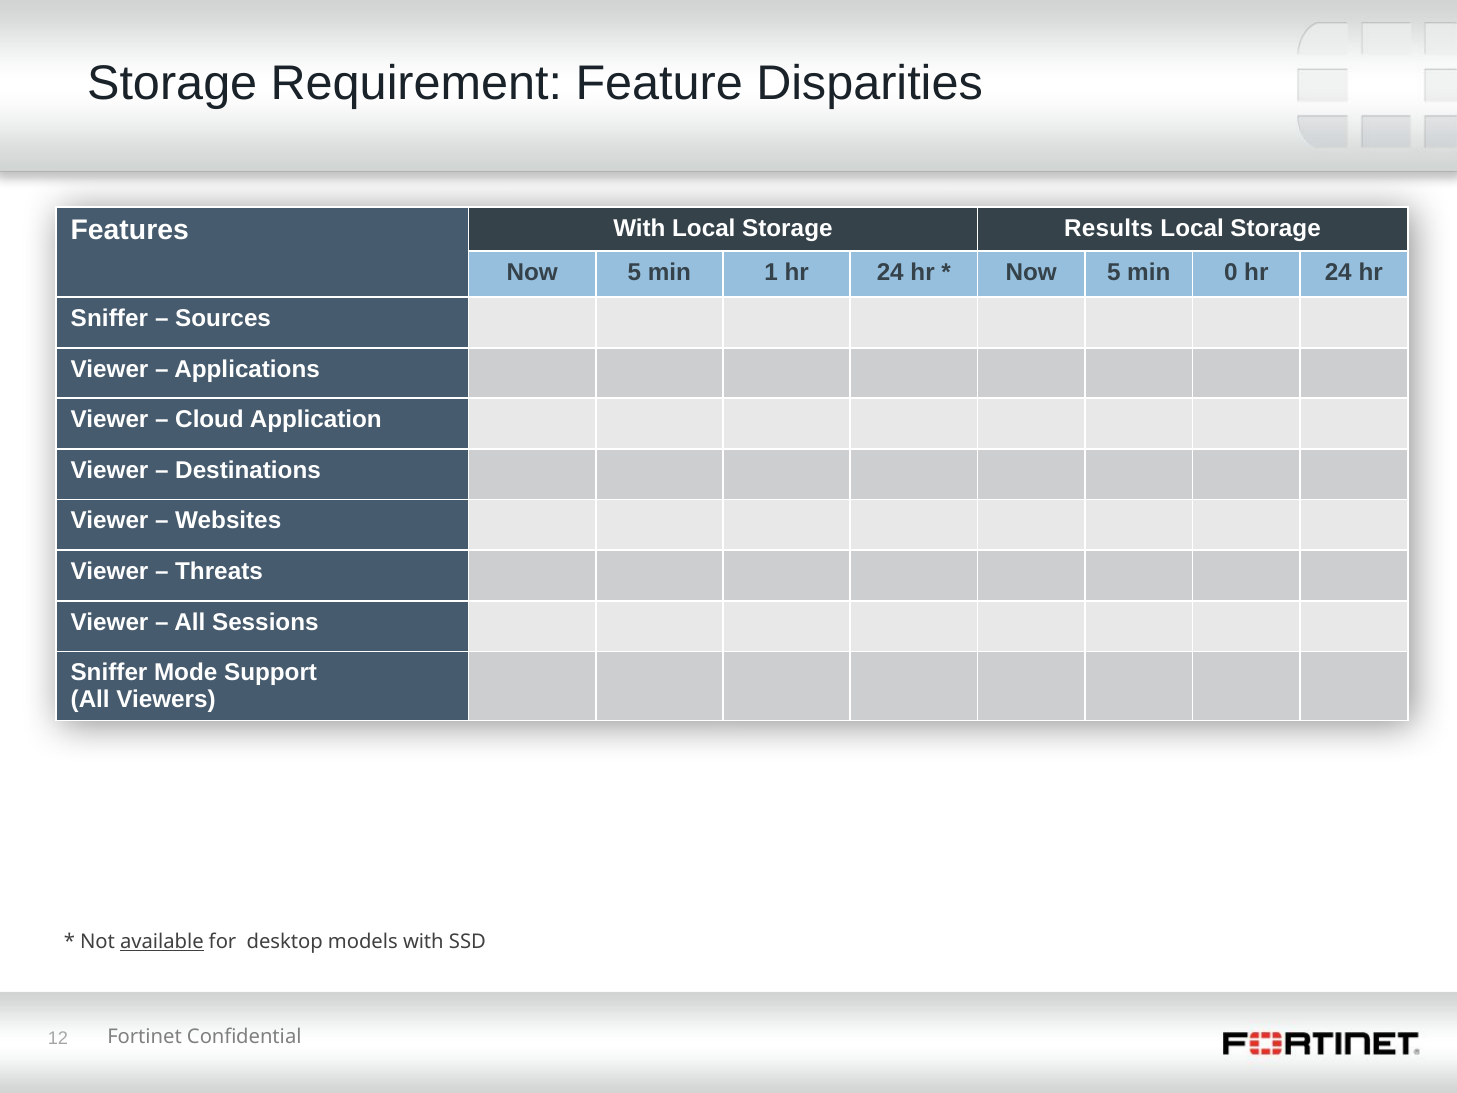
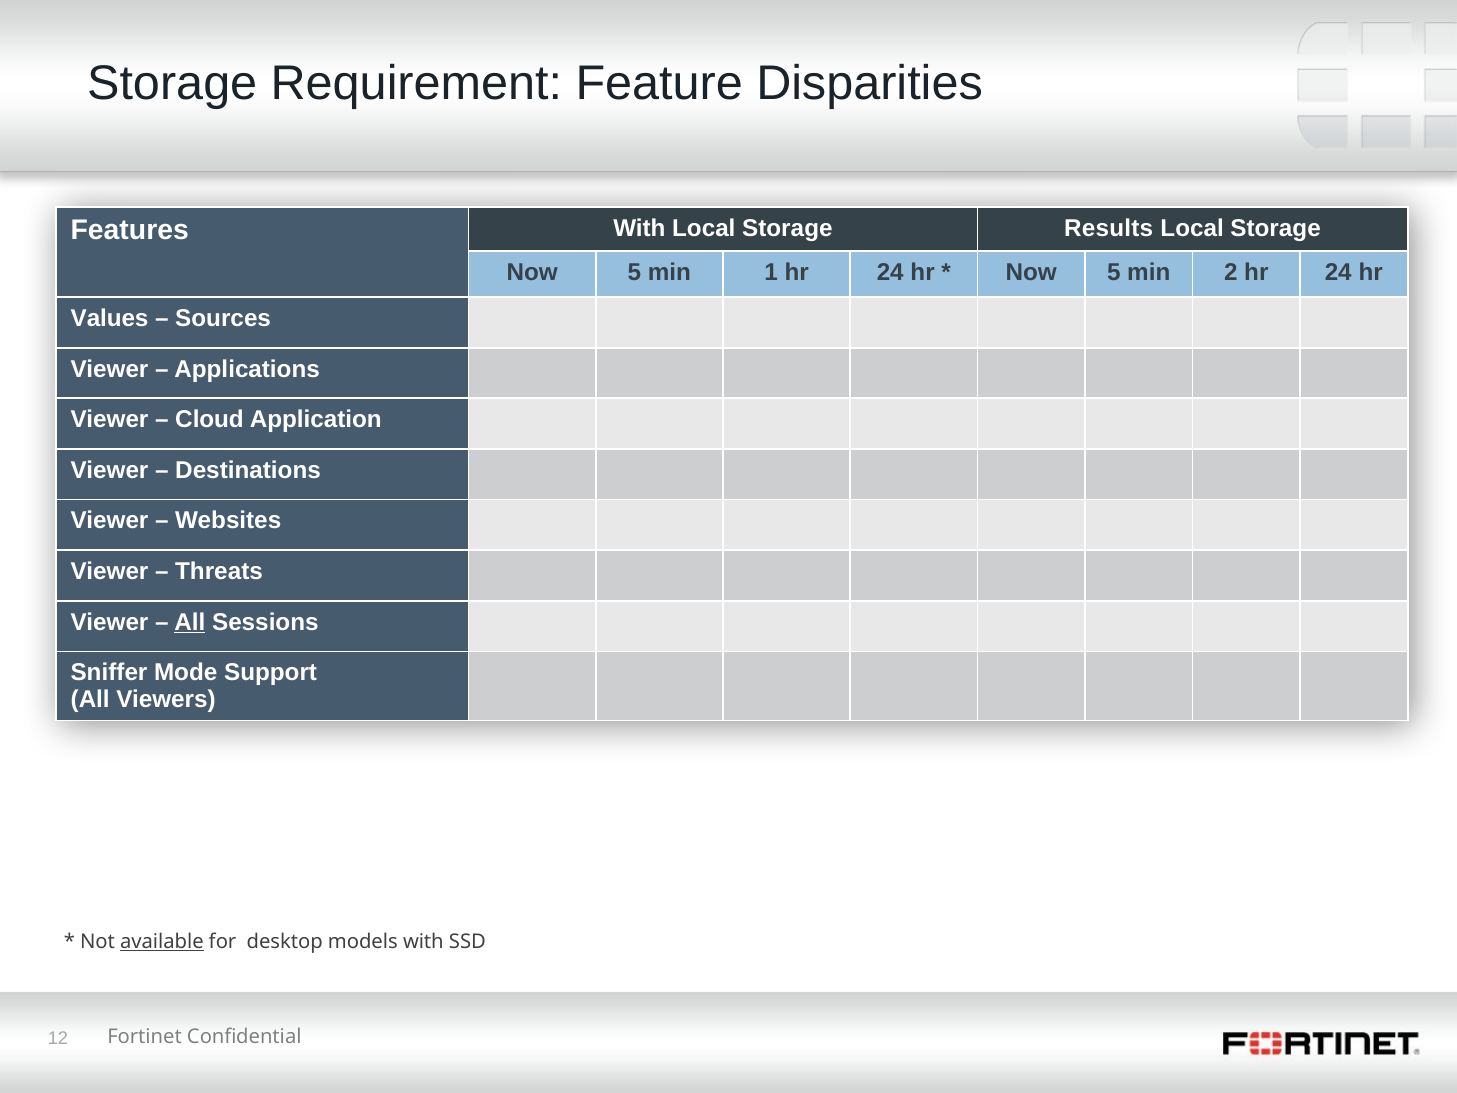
0: 0 -> 2 (1231, 272)
Sniffer: Sniffer -> Values (110, 318)
All underline: none -> present (190, 622)
